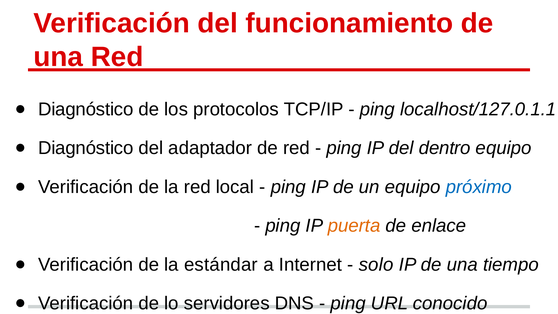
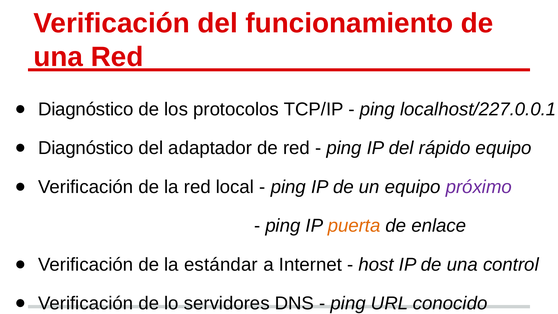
localhost/127.0.1.1: localhost/127.0.1.1 -> localhost/227.0.0.1 (478, 109)
dentro: dentro -> rápido (445, 148)
próximo colour: blue -> purple (479, 187)
solo: solo -> host (376, 264)
tiempo: tiempo -> control (511, 264)
